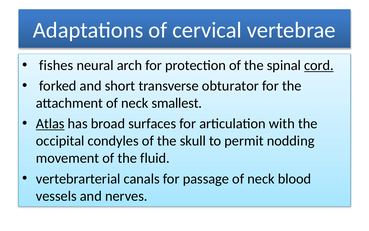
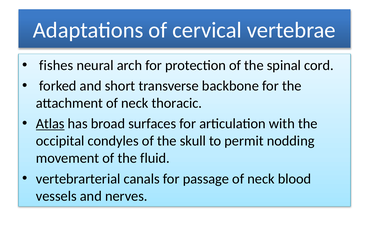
cord underline: present -> none (319, 65)
obturator: obturator -> backbone (230, 86)
smallest: smallest -> thoracic (177, 103)
